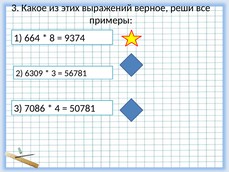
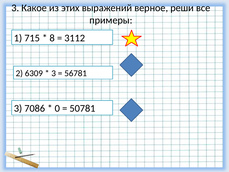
664: 664 -> 715 (32, 38)
9374: 9374 -> 3112 (75, 38)
4: 4 -> 0 (57, 108)
